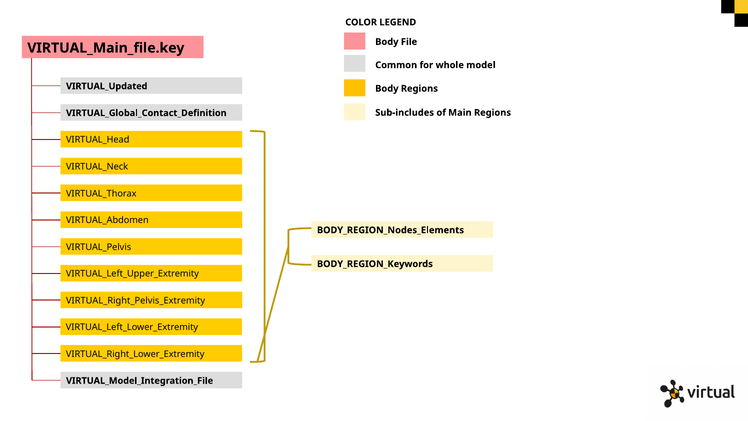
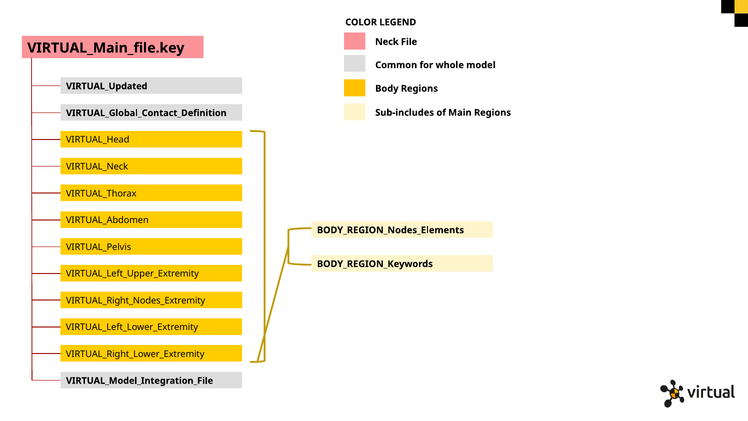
Body: Body -> Neck (387, 42)
VIRTUAL_Right_Pelvis_Extremity: VIRTUAL_Right_Pelvis_Extremity -> VIRTUAL_Right_Nodes_Extremity (136, 300)
